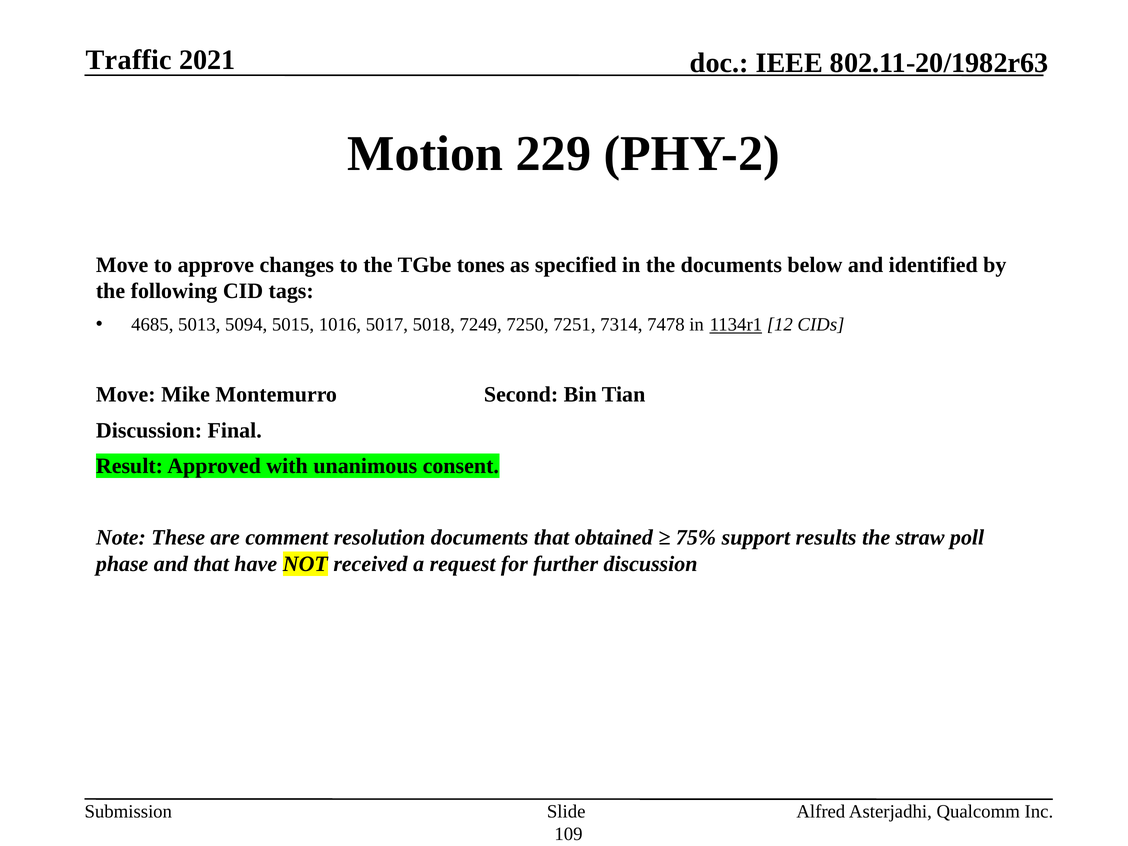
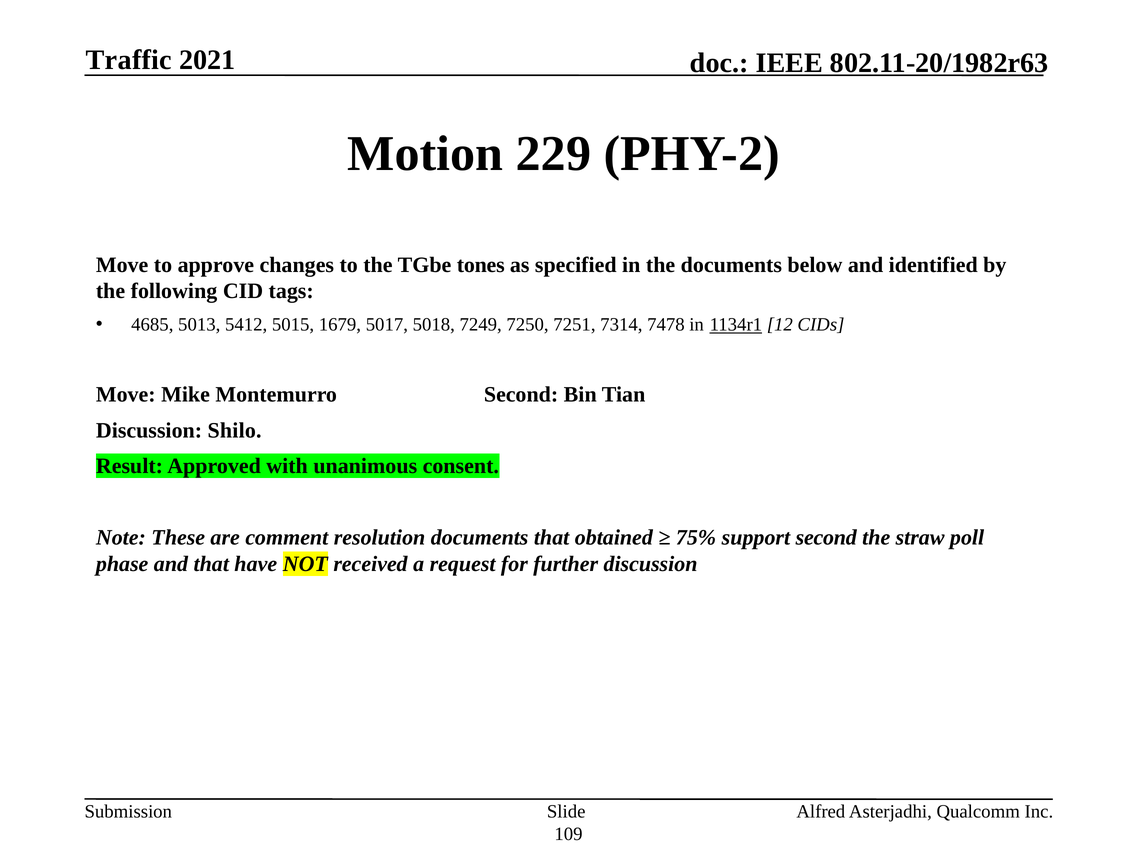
5094: 5094 -> 5412 (246, 325)
1016: 1016 -> 1679 (340, 325)
Final: Final -> Shilo (235, 430)
support results: results -> second (826, 538)
